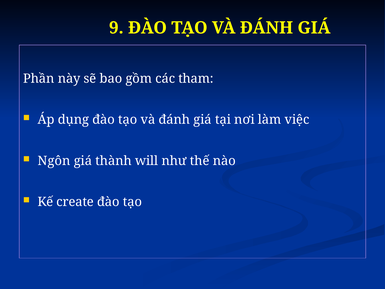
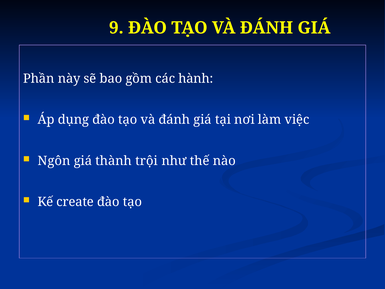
tham: tham -> hành (196, 79)
will: will -> trội (147, 161)
